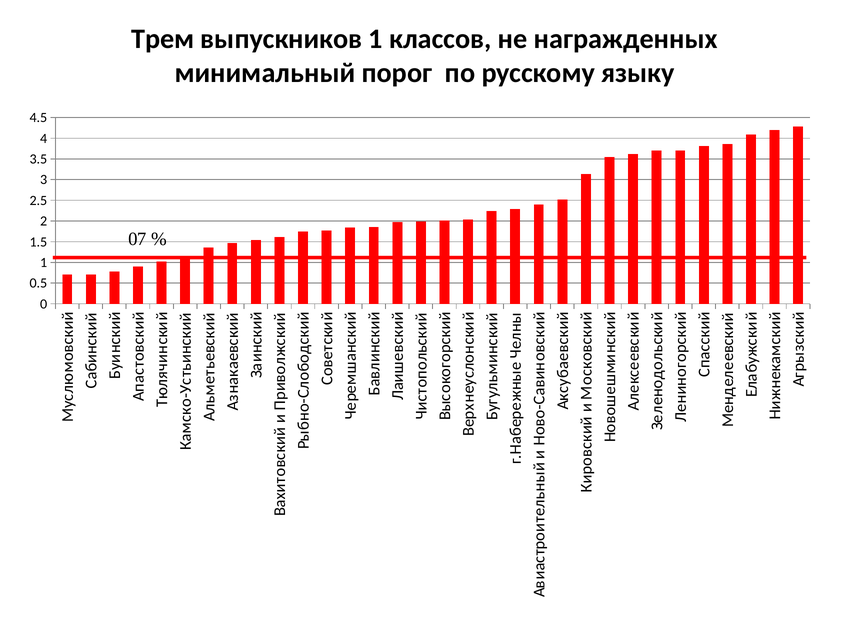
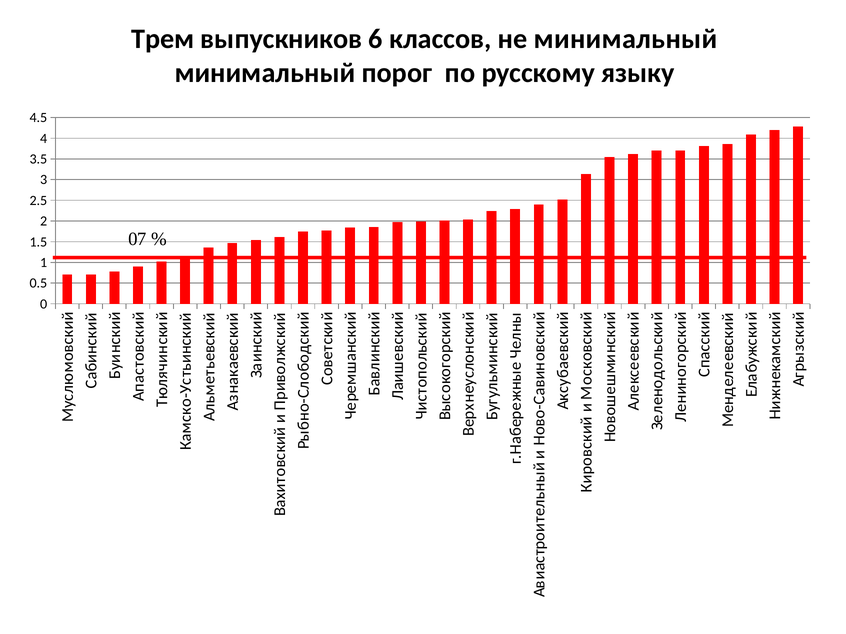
выпускников 1: 1 -> 6 (375, 39)
не награжденных: награжденных -> минимальный (626, 39)
